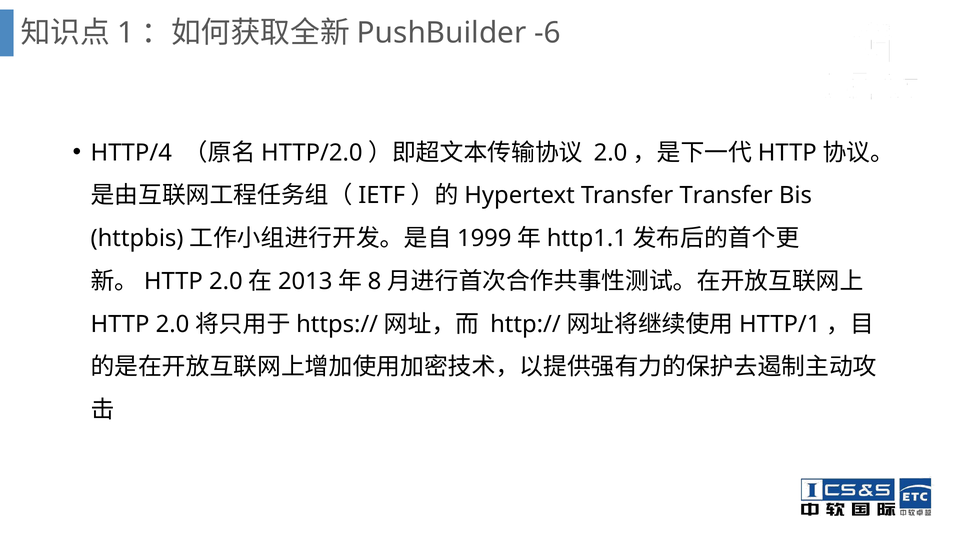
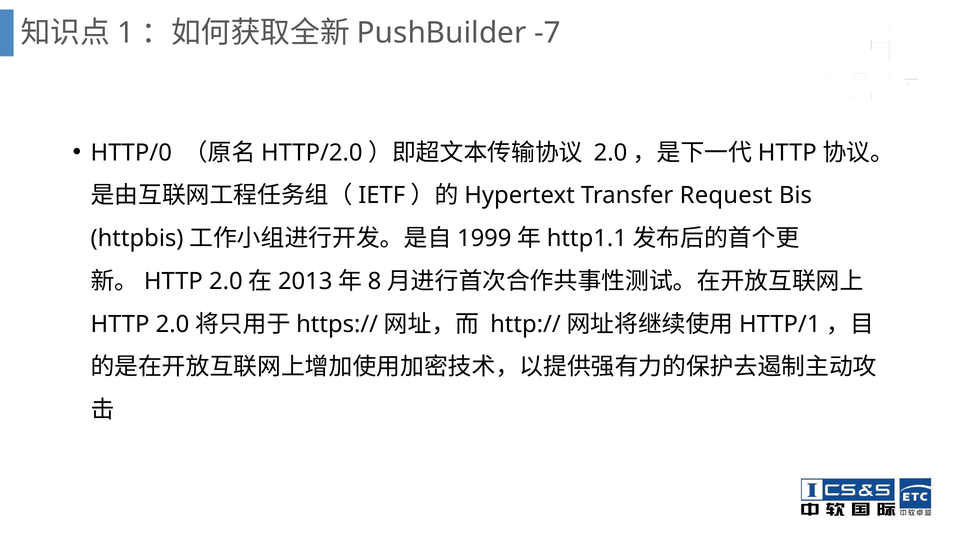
-6: -6 -> -7 (547, 33)
HTTP/4: HTTP/4 -> HTTP/0 (131, 153)
Transfer Transfer: Transfer -> Request (726, 196)
